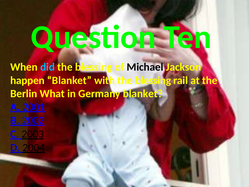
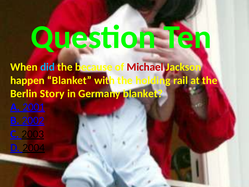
blessing: blessing -> because (94, 67)
Michael colour: black -> red (145, 67)
blessing: blessing -> holding (153, 80)
What: What -> Story (52, 94)
